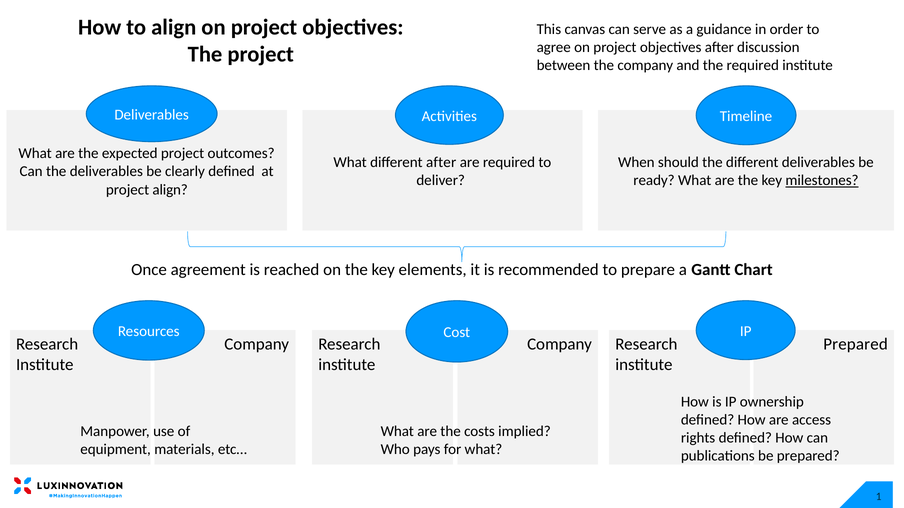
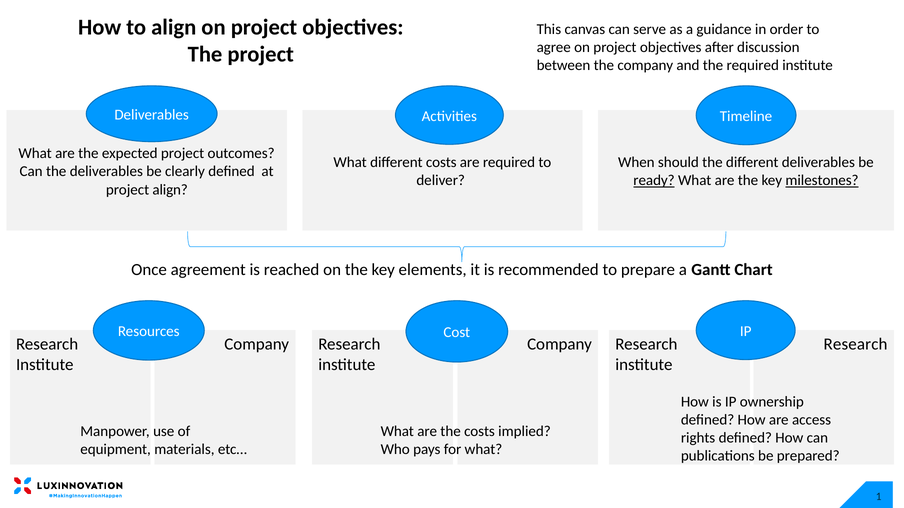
different after: after -> costs (441, 163)
ready underline: none -> present (654, 181)
Prepared: Prepared -> Research (856, 344)
